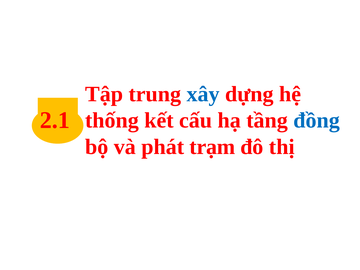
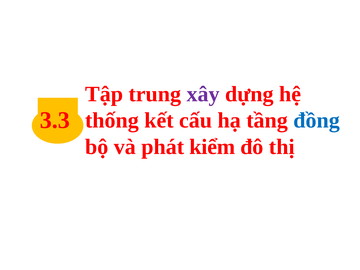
xây colour: blue -> purple (203, 94)
2.1: 2.1 -> 3.3 (55, 120)
trạm: trạm -> kiểm (212, 147)
